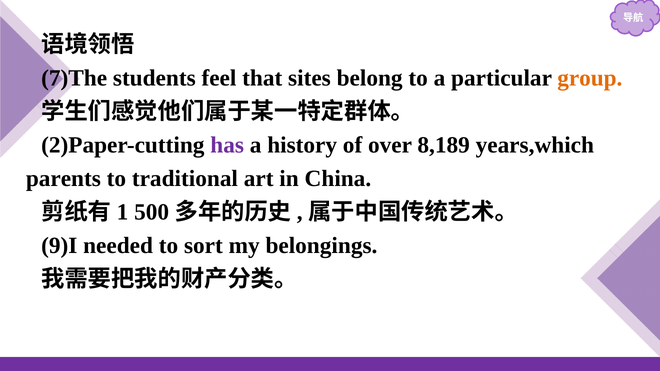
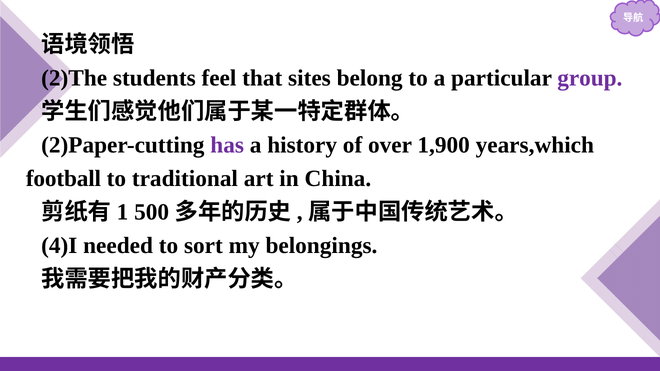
7)The: 7)The -> 2)The (74, 78)
group colour: orange -> purple (590, 78)
8,189: 8,189 -> 1,900 (444, 145)
parents: parents -> football (63, 178)
9)I: 9)I -> 4)I (59, 246)
